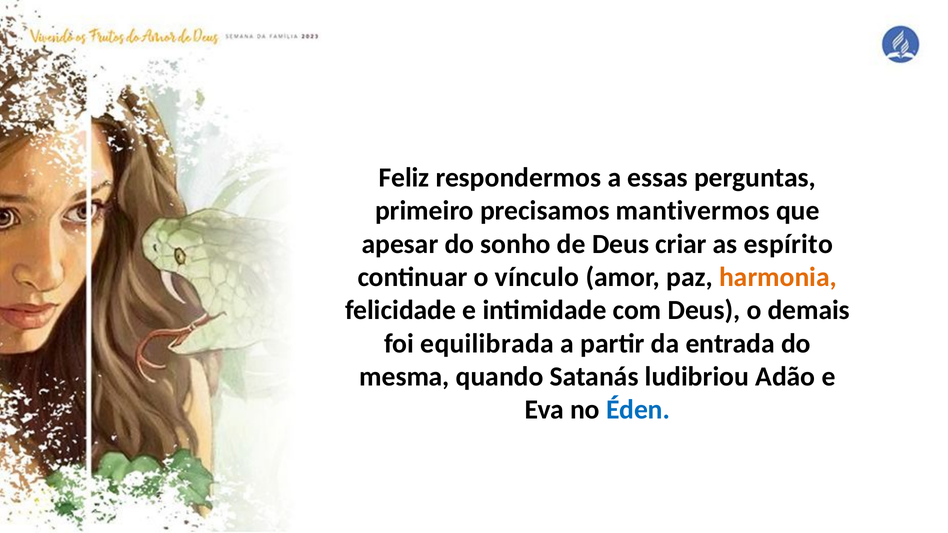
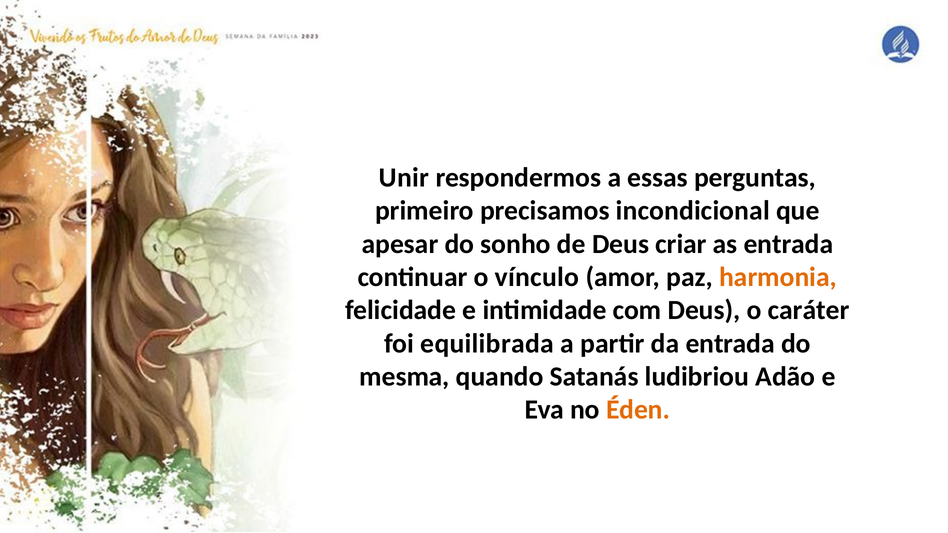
Feliz: Feliz -> Unir (404, 178)
mantivermos: mantivermos -> incondicional (693, 211)
as espírito: espírito -> entrada (788, 244)
demais: demais -> caráter (809, 310)
Éden colour: blue -> orange (638, 410)
